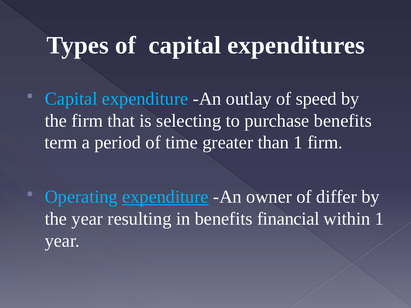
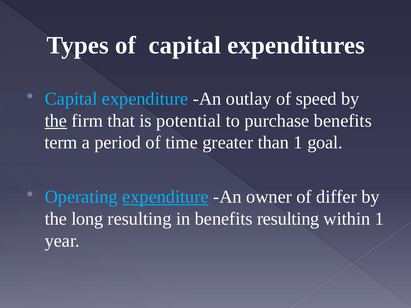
the underline: none -> present (56, 121)
selecting: selecting -> potential (189, 121)
1 firm: firm -> goal (325, 143)
the year: year -> long (87, 219)
benefits financial: financial -> resulting (288, 219)
